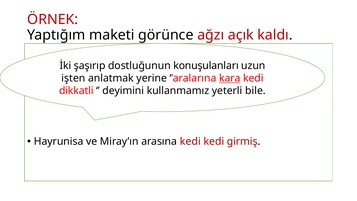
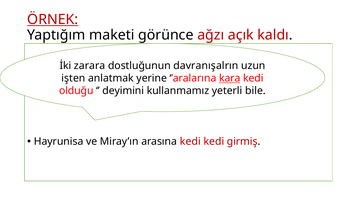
ÖRNEK underline: none -> present (53, 20)
şaşırıp: şaşırıp -> zarara (90, 66)
konuşulanları: konuşulanları -> davranışalrın (206, 66)
dikkatli: dikkatli -> olduğu (76, 91)
